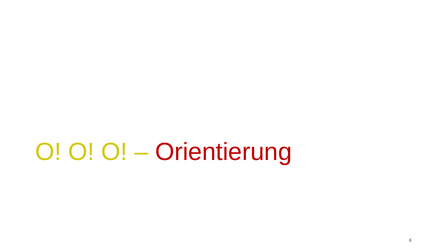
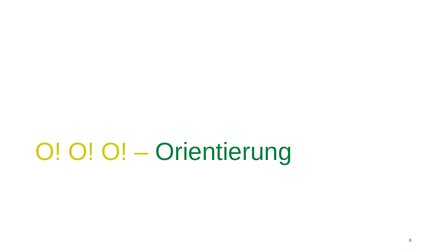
Orientierung colour: red -> green (224, 152)
